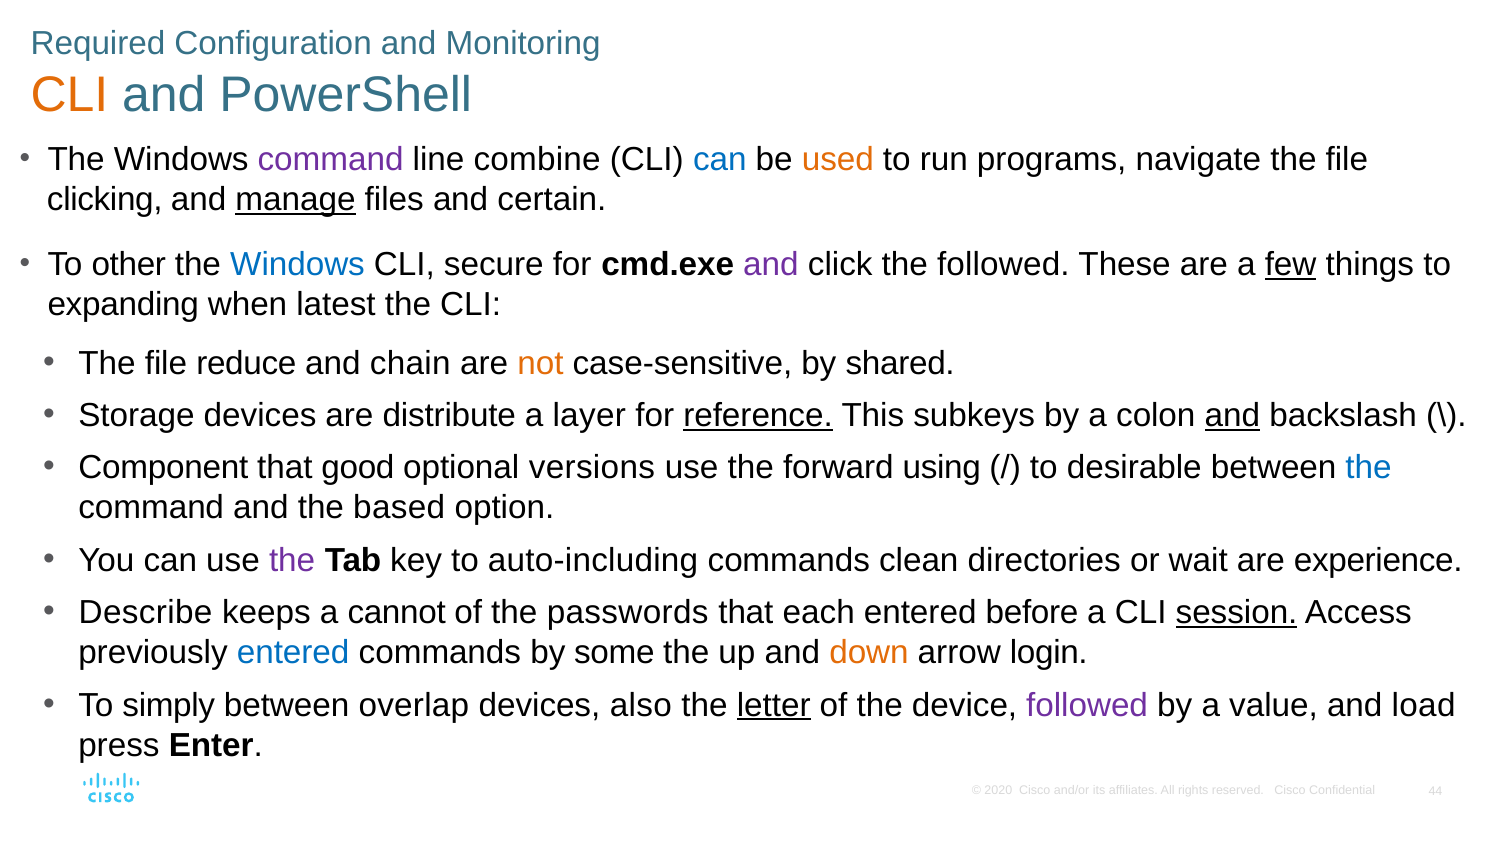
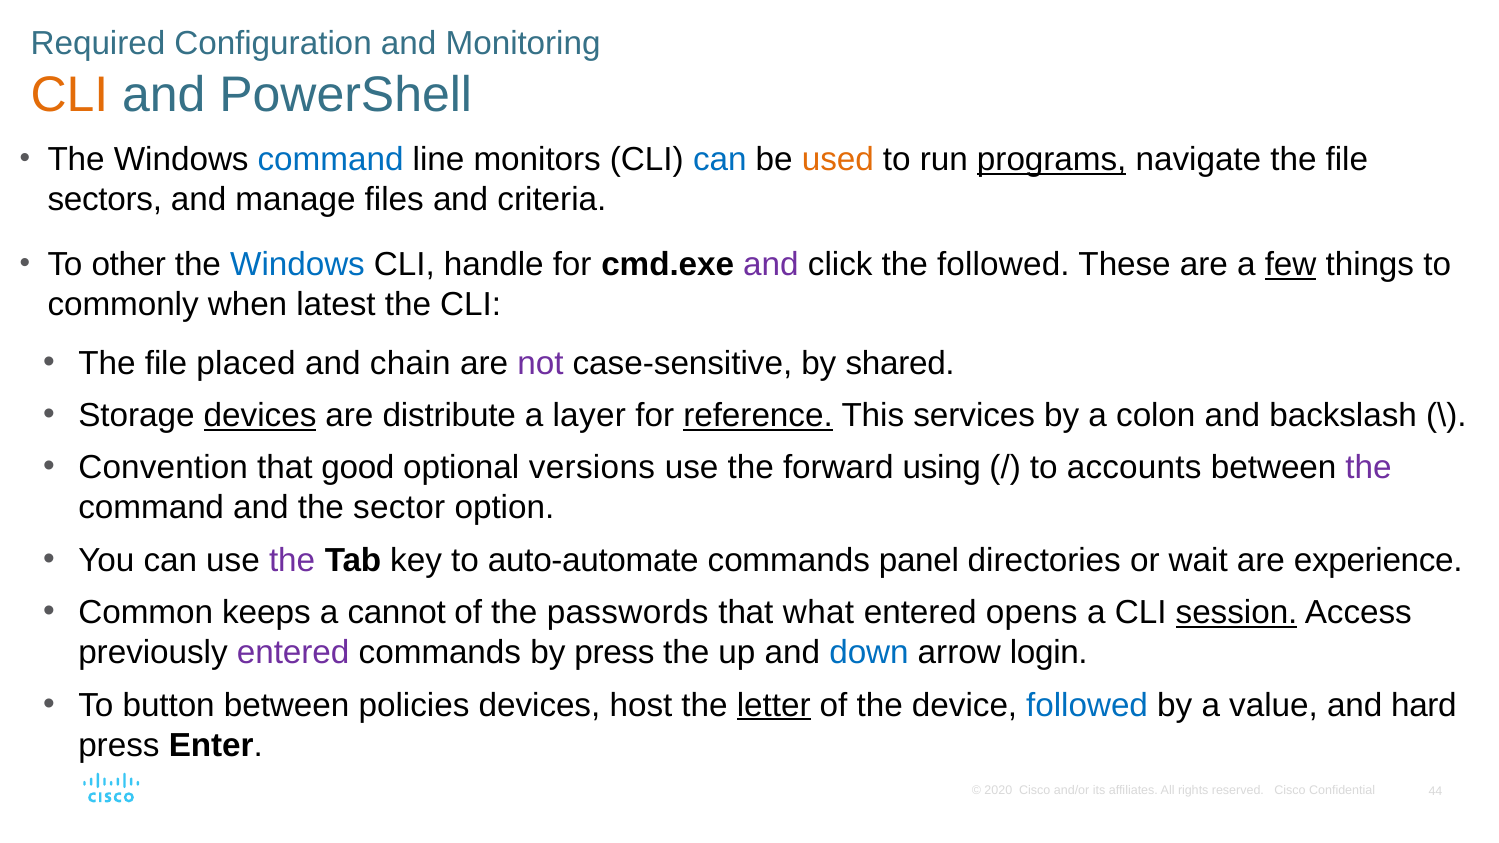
command colour: purple -> blue (331, 160)
combine: combine -> monitors (537, 160)
programs underline: none -> present (1052, 160)
clicking: clicking -> sectors (105, 199)
manage underline: present -> none (295, 199)
certain: certain -> criteria (552, 199)
secure: secure -> handle (494, 264)
expanding: expanding -> commonly (123, 304)
reduce: reduce -> placed (246, 363)
not colour: orange -> purple (540, 363)
devices underline: none -> present (260, 416)
subkeys: subkeys -> services (974, 416)
and underline: present -> none (1232, 416)
Component: Component -> Convention (163, 468)
desirable: desirable -> accounts (1134, 468)
the colour: blue -> purple (1368, 468)
based: based -> sector (399, 508)
auto-including: auto-including -> auto-automate (593, 560)
clean: clean -> panel (919, 560)
Describe: Describe -> Common (146, 613)
each: each -> what (819, 613)
before: before -> opens (1032, 613)
entered colour: blue -> purple (293, 653)
by some: some -> press (614, 653)
down colour: orange -> blue (869, 653)
simply: simply -> button (169, 705)
overlap: overlap -> policies (414, 705)
also: also -> host (641, 705)
followed colour: purple -> blue (1087, 705)
load: load -> hard (1424, 705)
